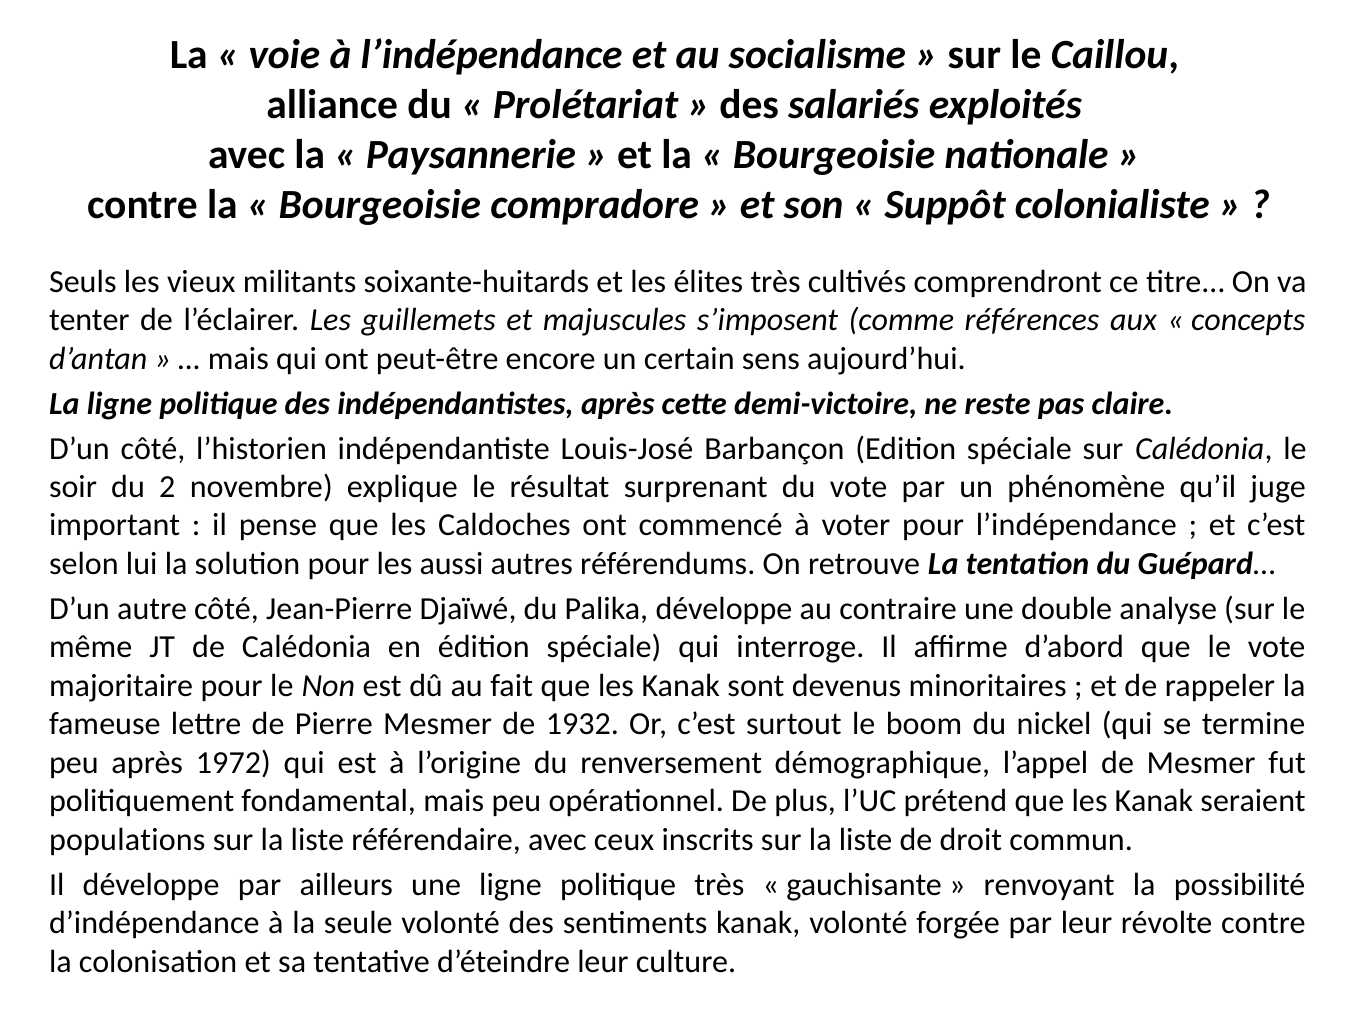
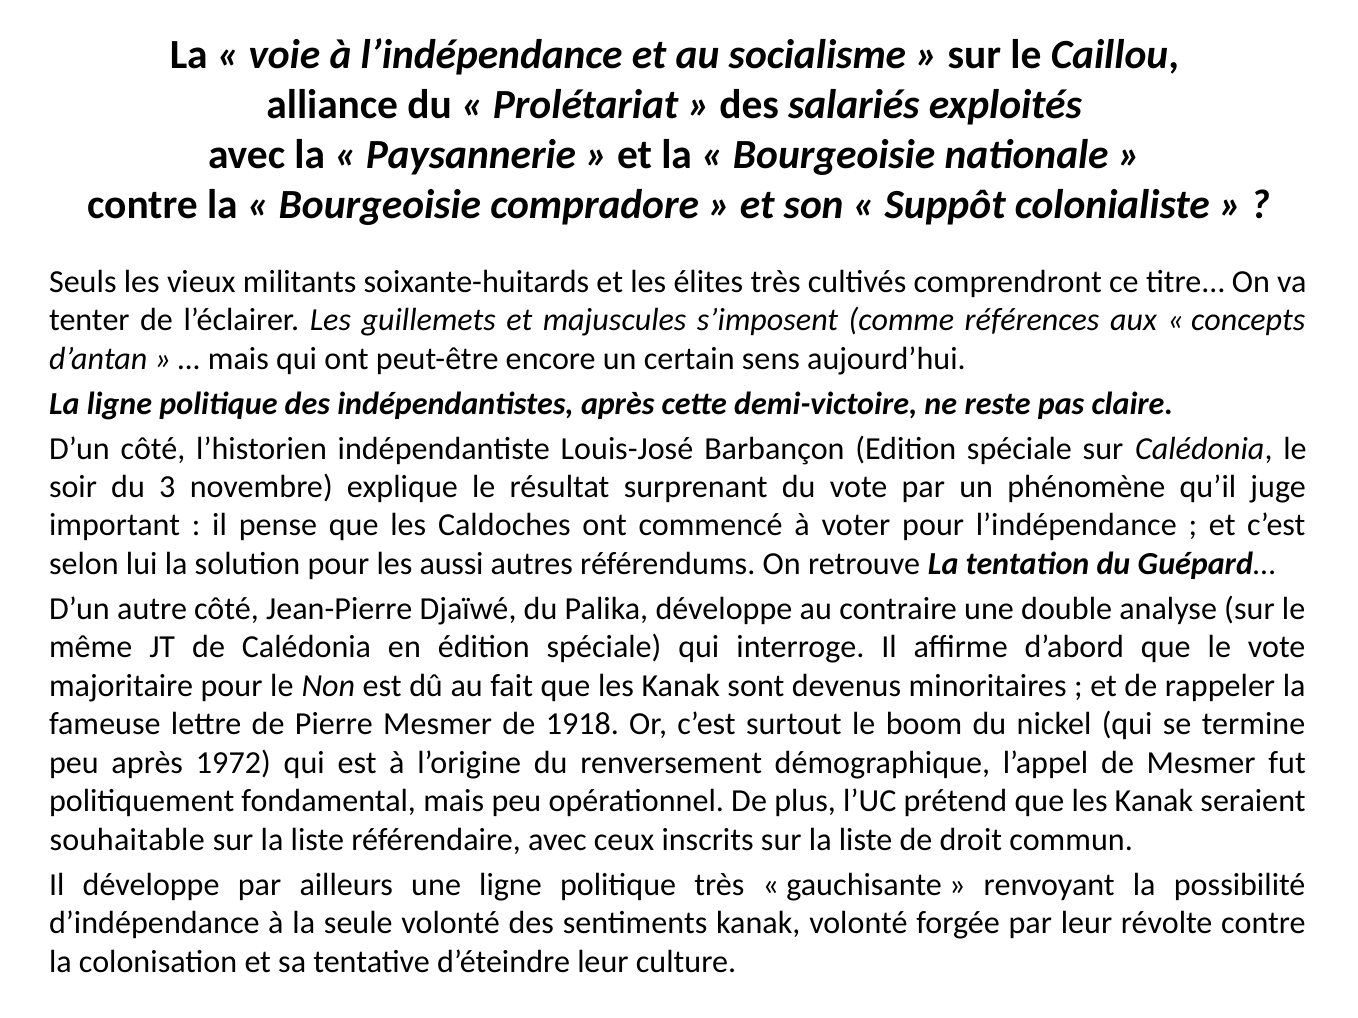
2: 2 -> 3 (167, 487)
1932: 1932 -> 1918 (582, 725)
populations: populations -> souhaitable (127, 840)
